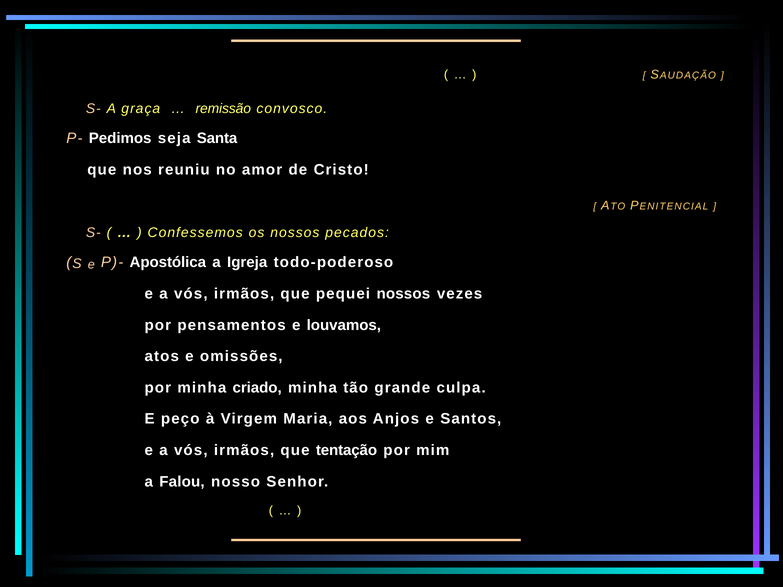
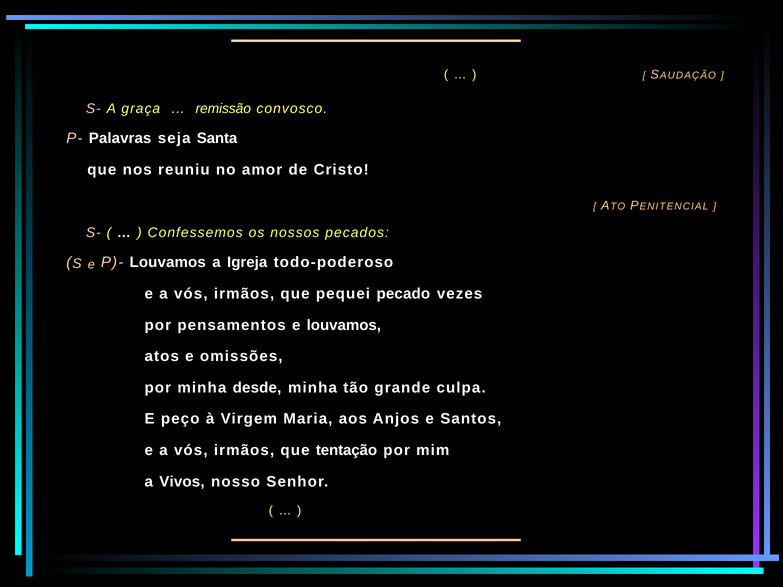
Pedimos: Pedimos -> Palavras (120, 139)
P)- Apostólica: Apostólica -> Louvamos (168, 263)
pequei nossos: nossos -> pecado (403, 294)
criado: criado -> desde (257, 388)
Falou: Falou -> Vivos (182, 482)
